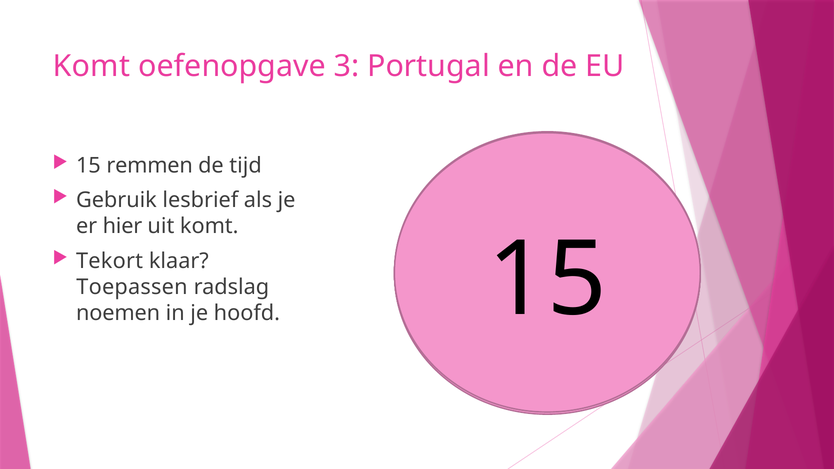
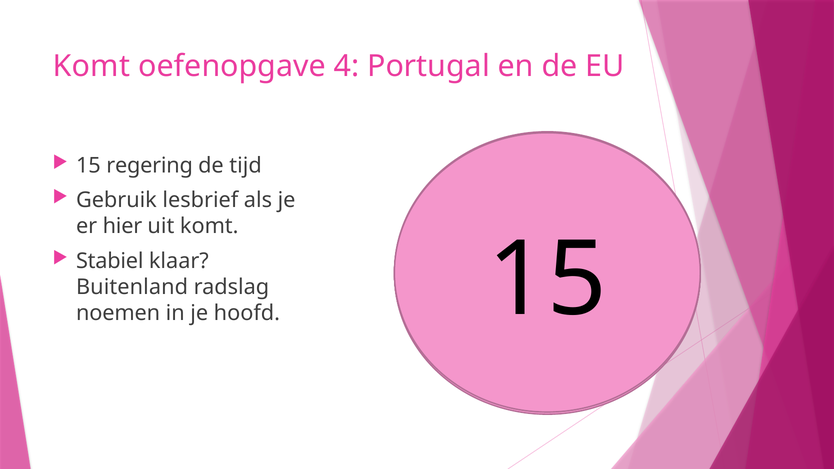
3: 3 -> 4 (346, 66)
remmen: remmen -> regering (150, 165)
Tekort: Tekort -> Stabiel (110, 261)
Toepassen: Toepassen -> Buitenland (132, 287)
